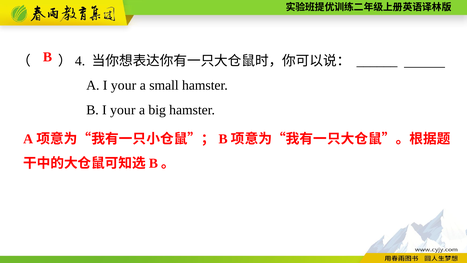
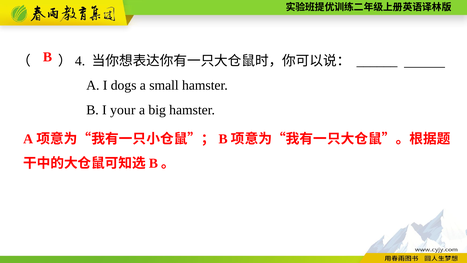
A I your: your -> dogs (124, 85)
